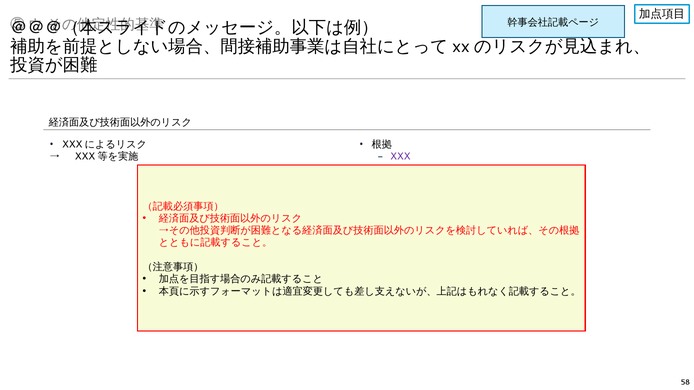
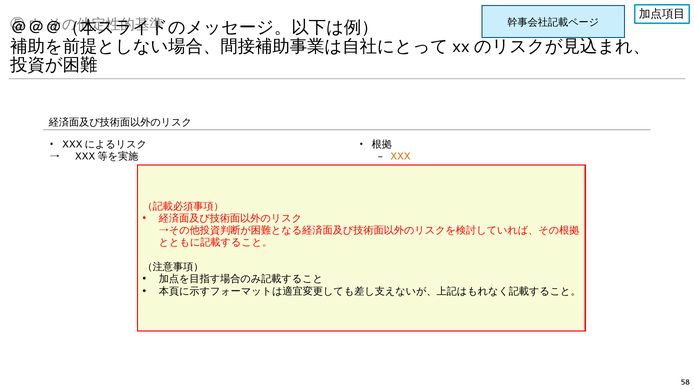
XXX colour: purple -> orange (400, 157)
